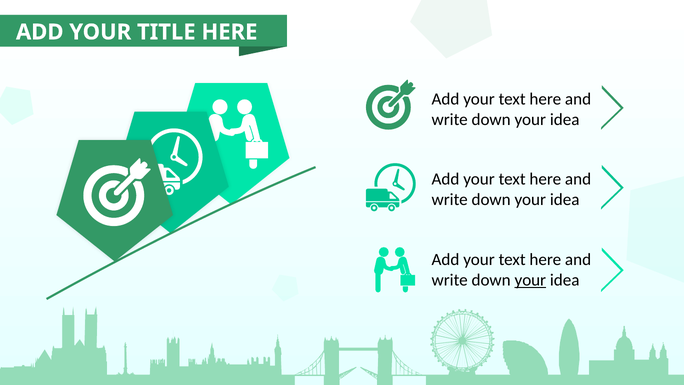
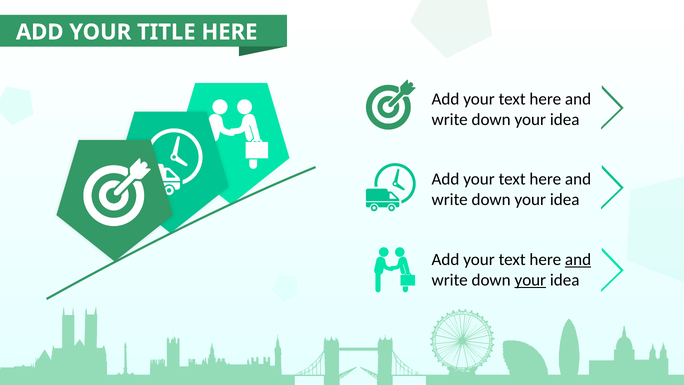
and underline: none -> present (578, 259)
